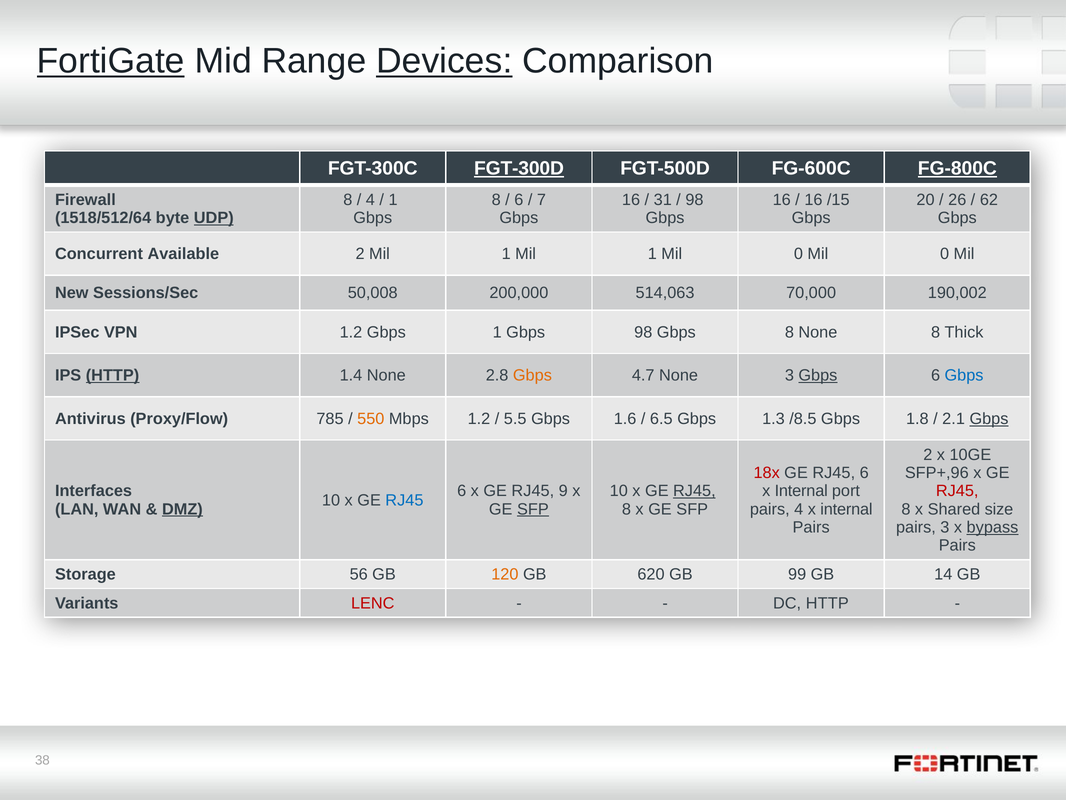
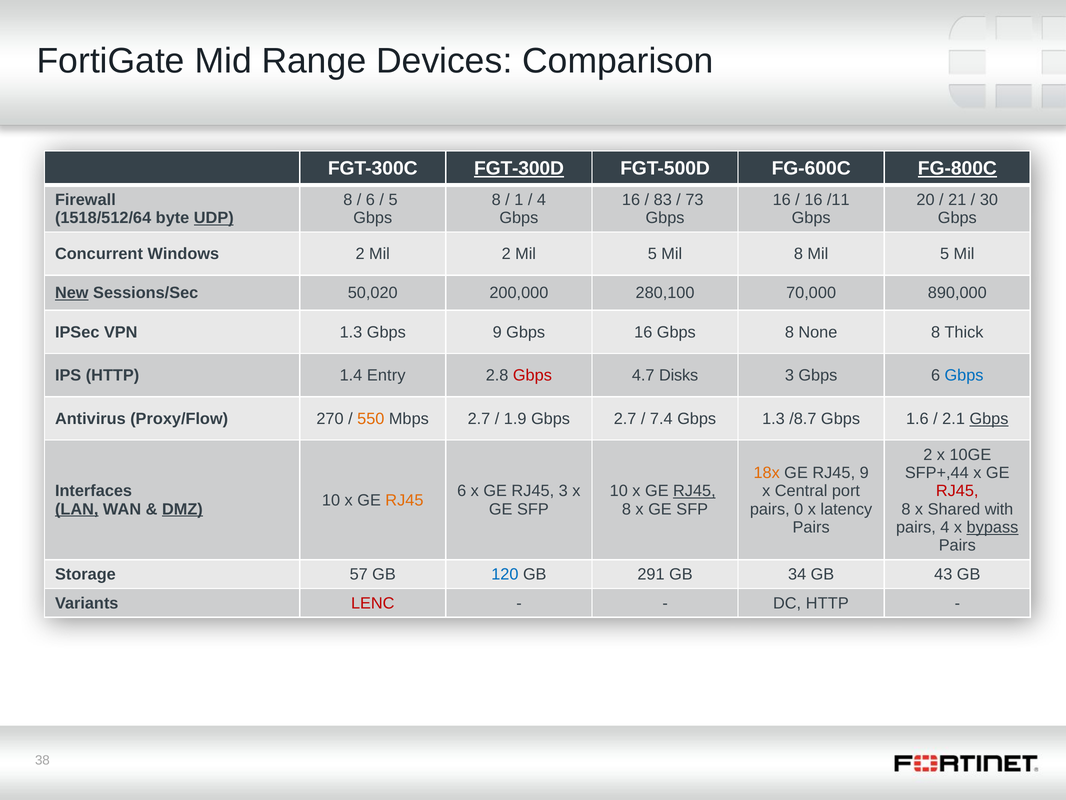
FortiGate underline: present -> none (111, 61)
Devices underline: present -> none (444, 61)
4: 4 -> 6 (370, 200)
1: 1 -> 5 (393, 200)
6: 6 -> 1 (519, 200)
7: 7 -> 4 (542, 200)
31: 31 -> 83 (663, 200)
98: 98 -> 73 (695, 200)
/15: /15 -> /11 (838, 200)
26: 26 -> 21 (957, 200)
62: 62 -> 30 (989, 200)
Available: Available -> Windows (183, 254)
2 Mil 1: 1 -> 2 (506, 254)
1: 1 -> 5 (652, 254)
0: 0 -> 8 (798, 254)
0: 0 -> 5 (945, 254)
New underline: none -> present (72, 293)
50,008: 50,008 -> 50,020 (373, 293)
514,063: 514,063 -> 280,100 (665, 293)
190,002: 190,002 -> 890,000 (957, 293)
VPN 1.2: 1.2 -> 1.3 (351, 332)
Gbps 1: 1 -> 9 (497, 332)
98: 98 -> 16 (643, 332)
HTTP underline: present -> none (113, 375)
1.4 None: None -> Entry (386, 375)
Gbps colour: orange -> red (532, 375)
4.7 None: None -> Disks (679, 375)
Gbps underline: present -> none (818, 375)
785: 785 -> 270 (330, 419)
Mbps 1.2: 1.2 -> 2.7 (479, 419)
5.5: 5.5 -> 1.9 (515, 419)
Gbps 1.6: 1.6 -> 2.7 (625, 419)
6.5: 6.5 -> 7.4 (661, 419)
/8.5: /8.5 -> /8.7 (803, 419)
1.8: 1.8 -> 1.6 (917, 419)
18x colour: red -> orange (767, 473)
6: 6 -> 9 (864, 473)
SFP+,96: SFP+,96 -> SFP+,44 (937, 473)
RJ45 9: 9 -> 3 (563, 491)
Internal: Internal -> Central (801, 491)
RJ45 colour: blue -> orange (404, 500)
LAN underline: none -> present (77, 509)
SFP underline: present -> none (533, 509)
pairs 4: 4 -> 0 (799, 509)
internal: internal -> latency (846, 509)
size: size -> with (999, 509)
pairs 3: 3 -> 4 (945, 527)
56: 56 -> 57 (359, 574)
120 colour: orange -> blue (505, 574)
620: 620 -> 291 (651, 574)
99: 99 -> 34 (797, 574)
14: 14 -> 43 (943, 574)
